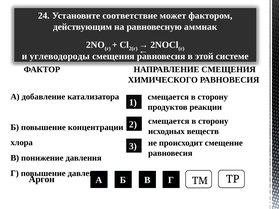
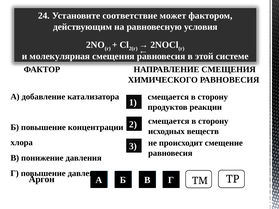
аммиак: аммиак -> условия (201, 27)
углеводороды: углеводороды -> молекулярная (60, 56)
